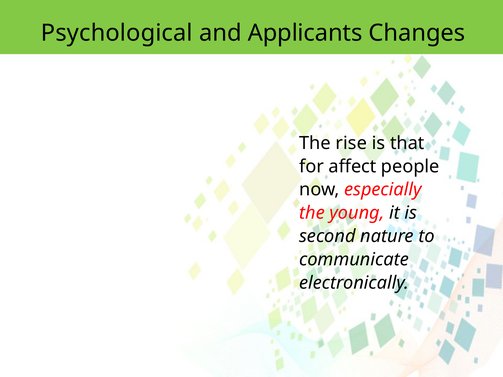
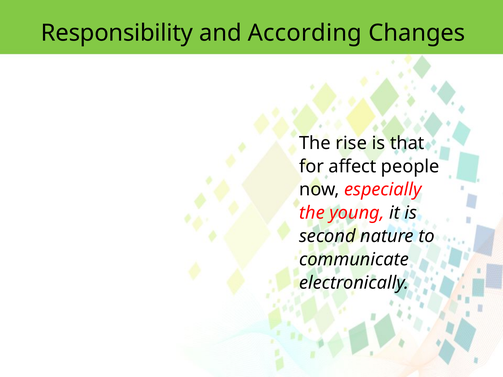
Psychological: Psychological -> Responsibility (117, 33)
Applicants: Applicants -> According (305, 33)
